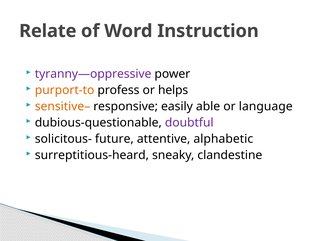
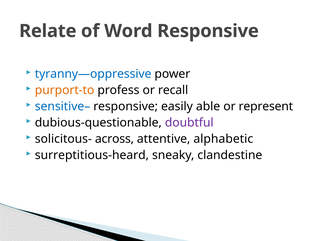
Word Instruction: Instruction -> Responsive (208, 31)
tyranny—oppressive colour: purple -> blue (93, 74)
helps: helps -> recall (173, 90)
sensitive– colour: orange -> blue (63, 107)
language: language -> represent (266, 107)
future: future -> across (114, 139)
